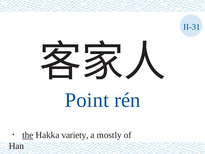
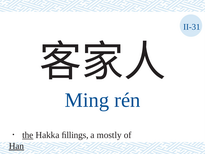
Point: Point -> Ming (87, 100)
variety: variety -> ﬁllings (75, 135)
Han underline: none -> present (16, 146)
